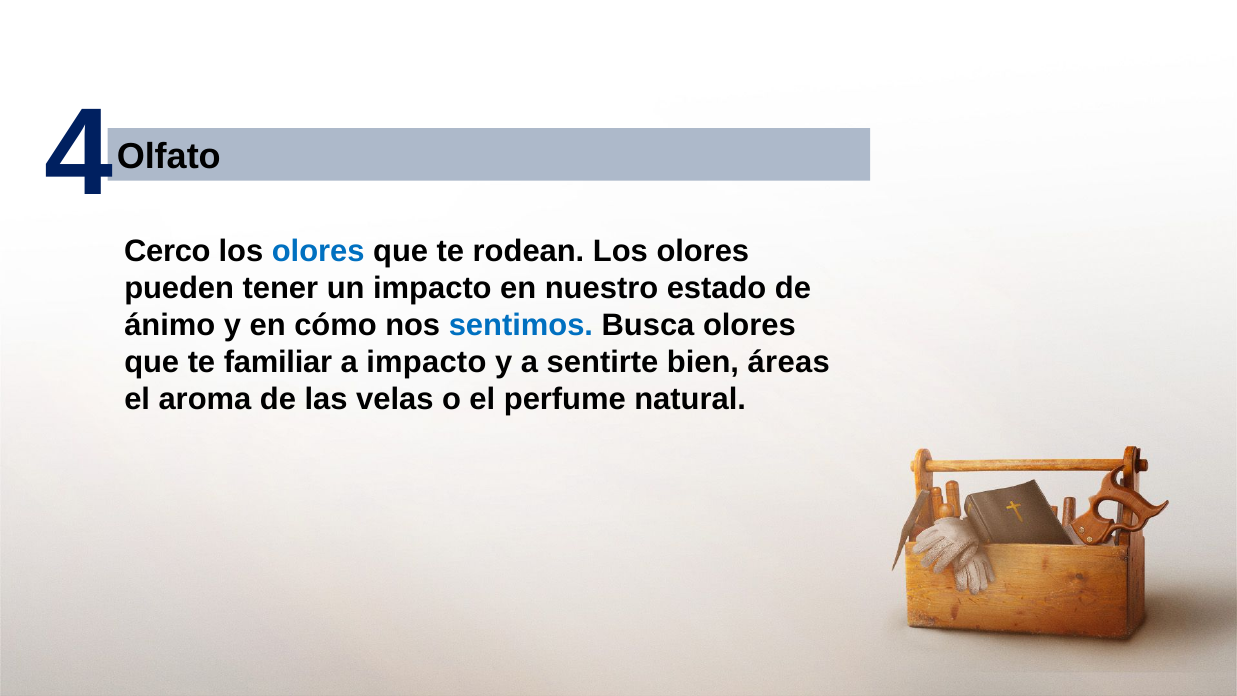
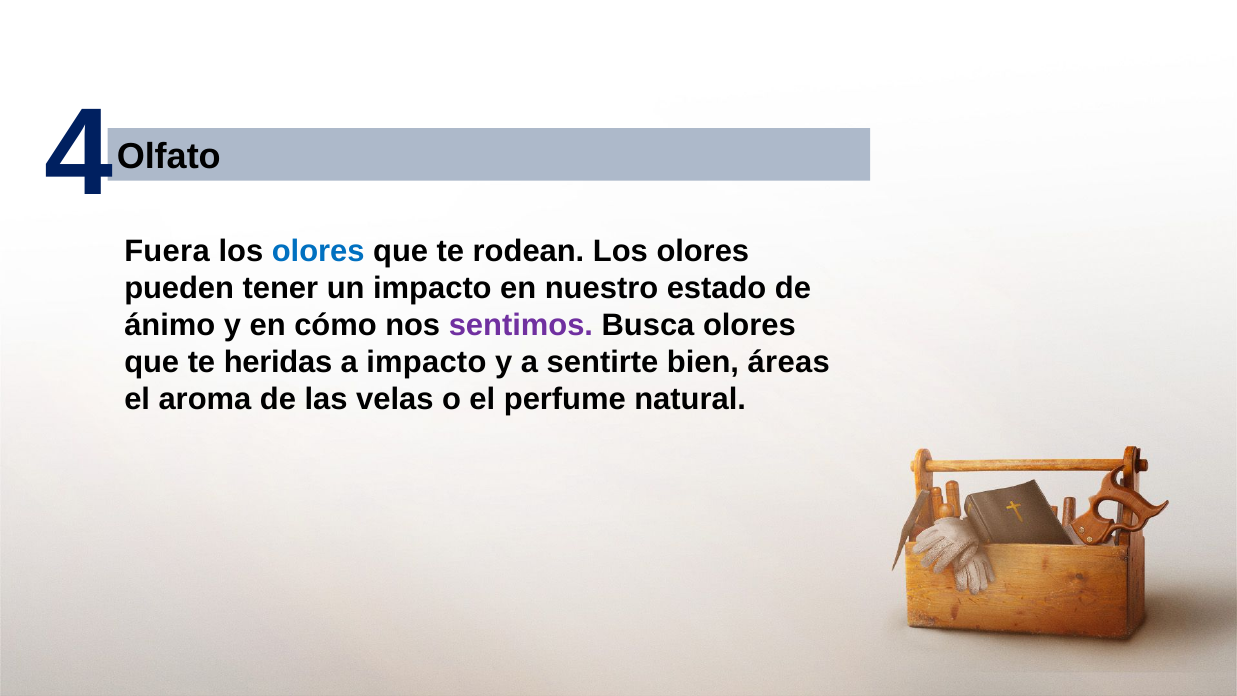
Cerco: Cerco -> Fuera (167, 251)
sentimos colour: blue -> purple (521, 325)
familiar: familiar -> heridas (278, 362)
